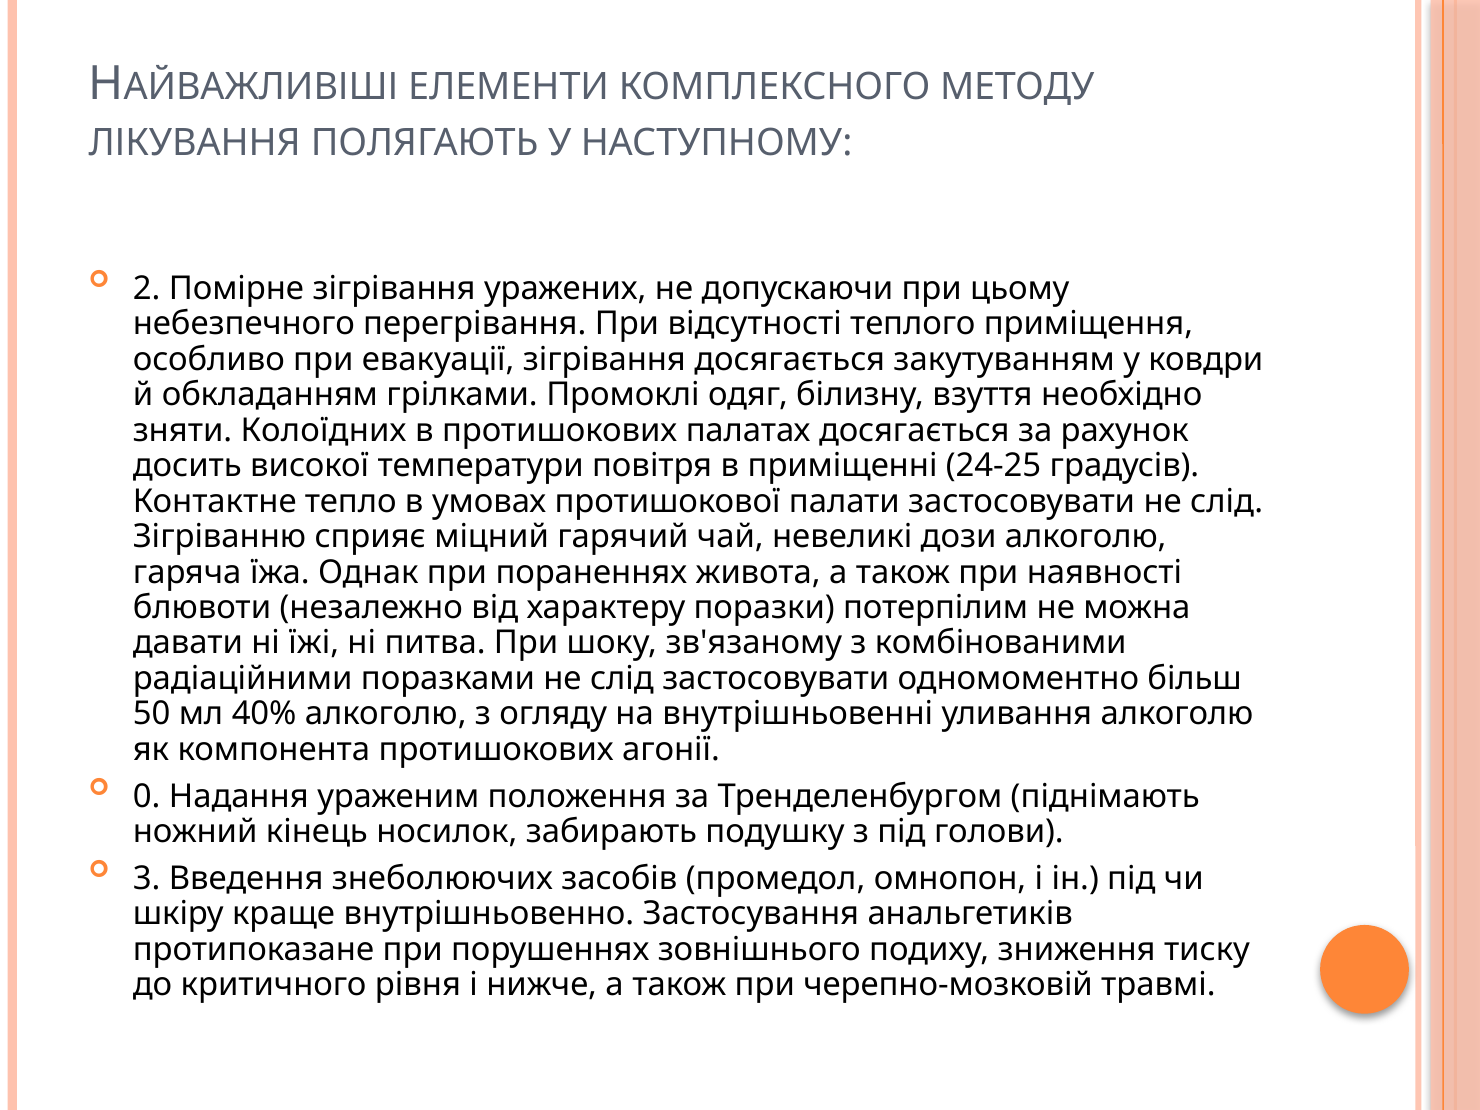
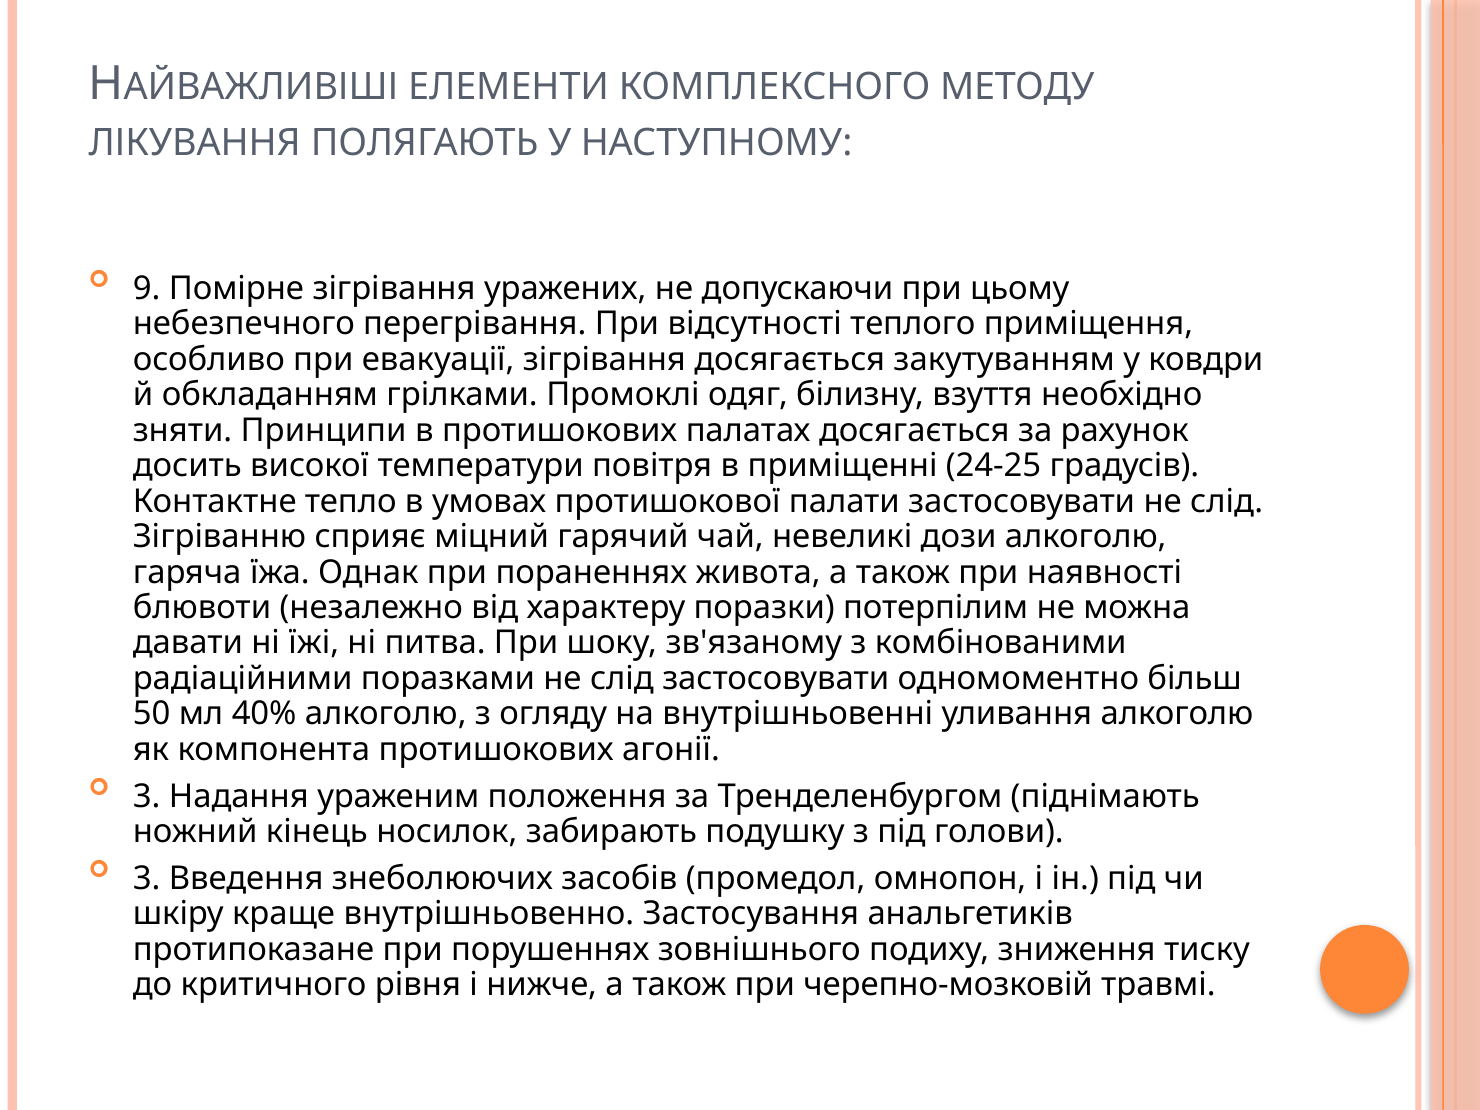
2: 2 -> 9 (147, 288)
Колоїдних: Колоїдних -> Принципи (324, 430)
0: 0 -> 3 (147, 796)
